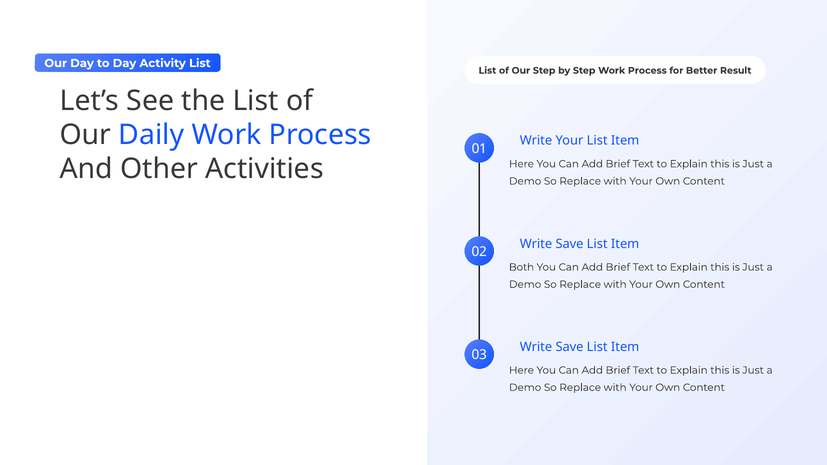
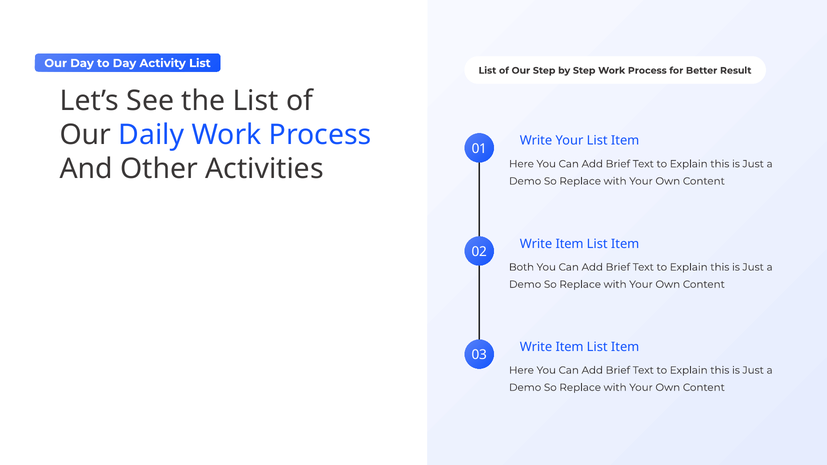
Save: Save -> Item (570, 244)
Save: Save -> Item (570, 347)
